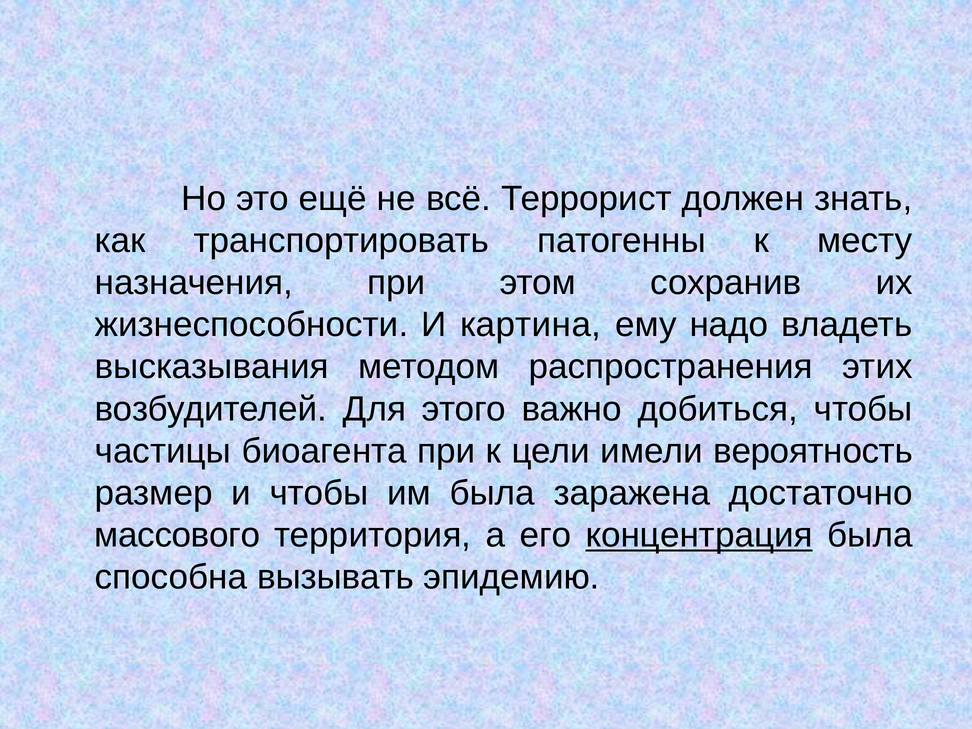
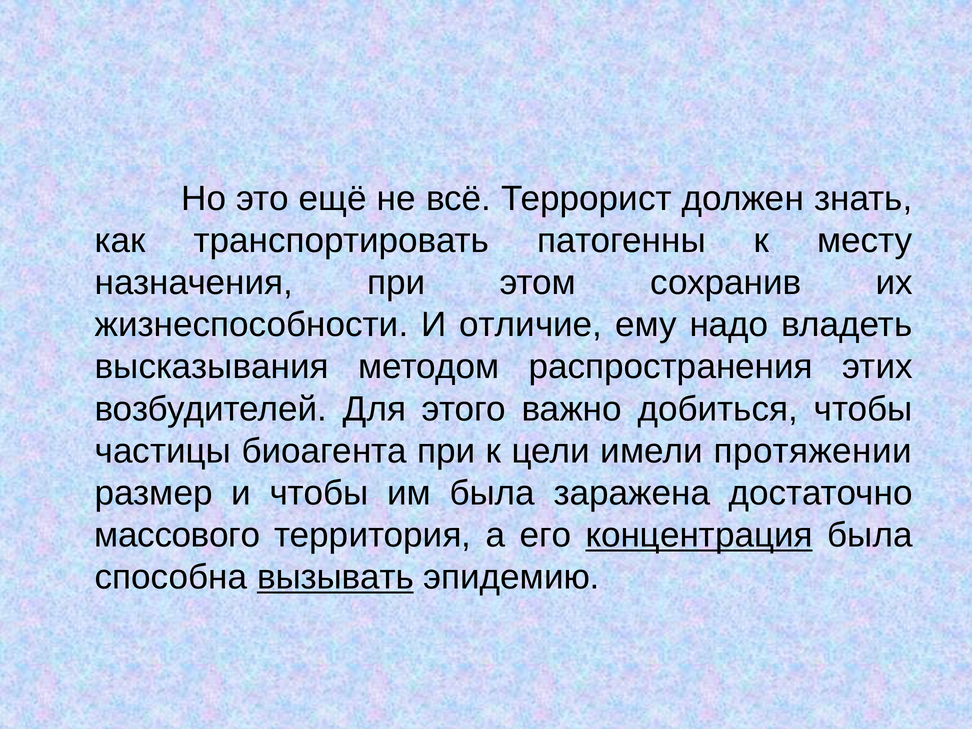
картина: картина -> отличие (531, 325)
вероятность: вероятность -> протяжении (813, 451)
вызывать underline: none -> present (335, 577)
